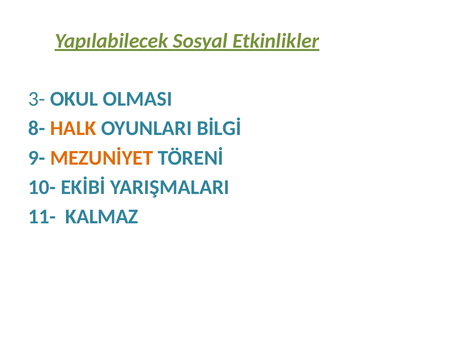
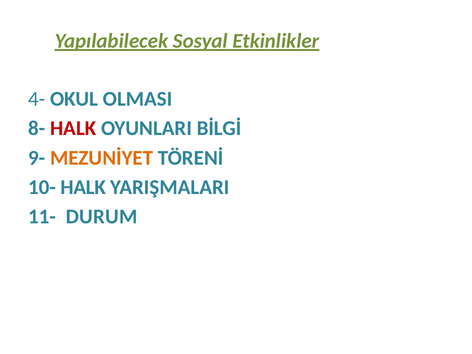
3-: 3- -> 4- (37, 99)
HALK colour: orange -> red (73, 128)
10- EKİBİ: EKİBİ -> HALK (83, 187)
KALMAZ: KALMAZ -> DURUM (102, 217)
